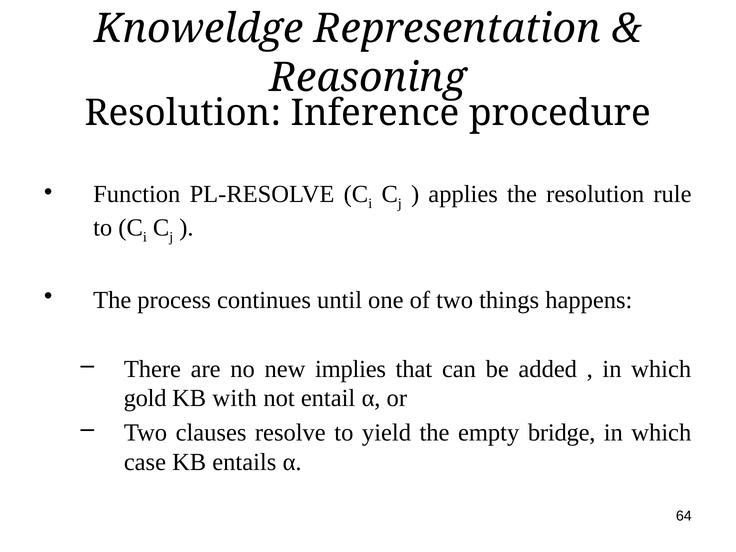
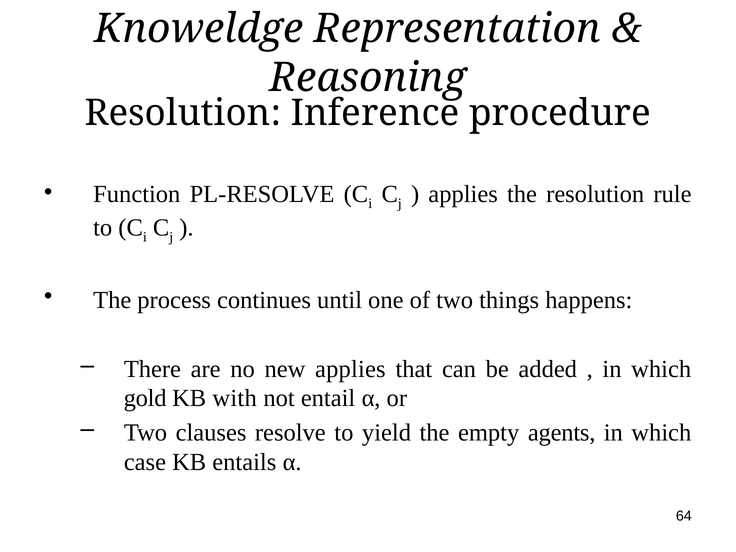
new implies: implies -> applies (350, 369)
bridge: bridge -> agents (562, 433)
